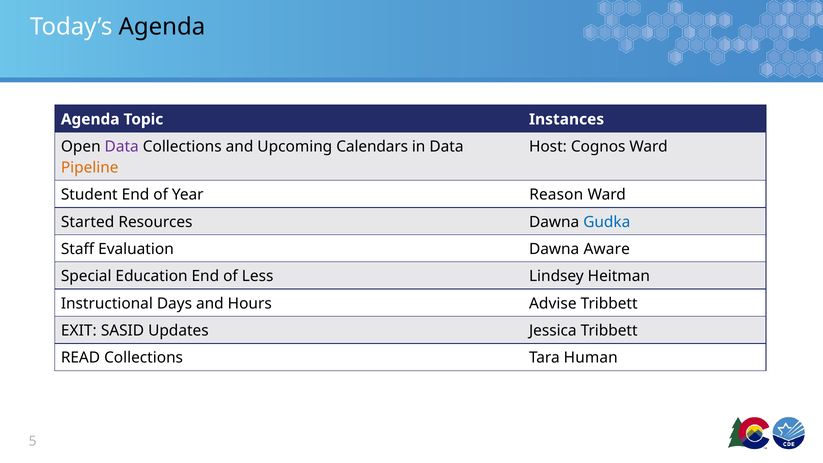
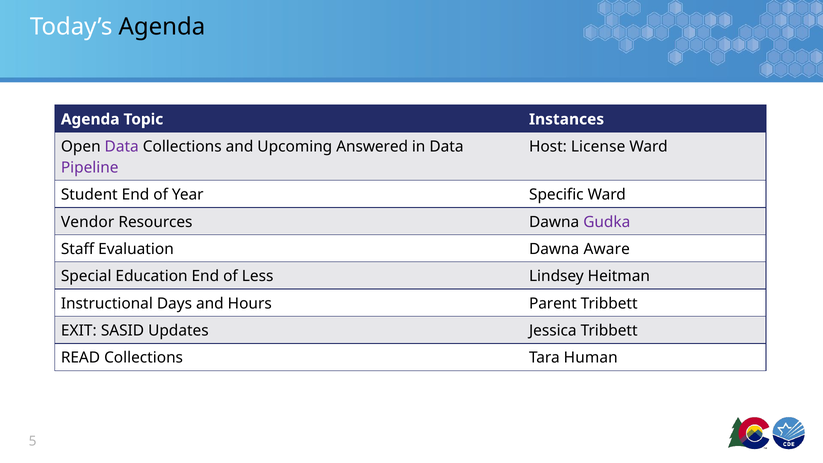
Calendars: Calendars -> Answered (372, 146)
Cognos: Cognos -> License (598, 146)
Pipeline colour: orange -> purple (90, 167)
Reason: Reason -> Specific (556, 195)
Started: Started -> Vendor (88, 222)
Gudka colour: blue -> purple (607, 222)
Advise: Advise -> Parent (553, 303)
